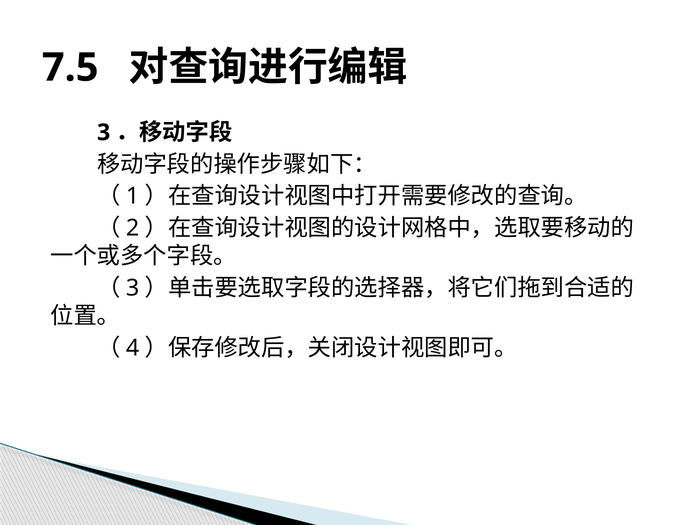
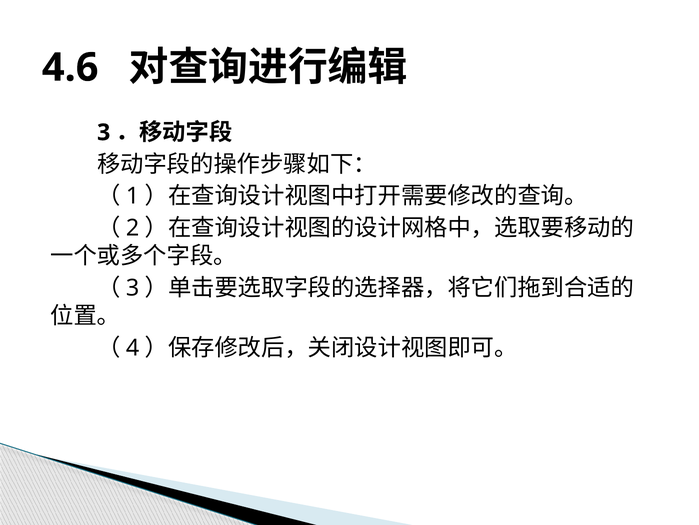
7.5: 7.5 -> 4.6 (70, 67)
